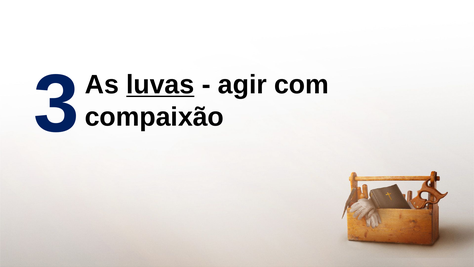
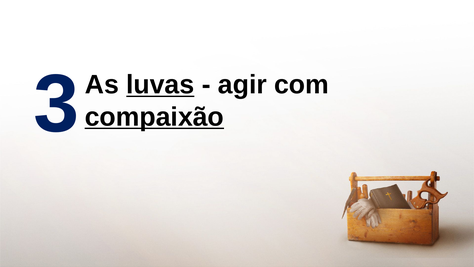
compaixão underline: none -> present (154, 117)
